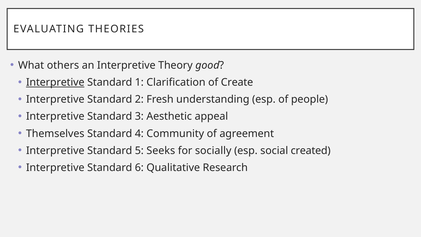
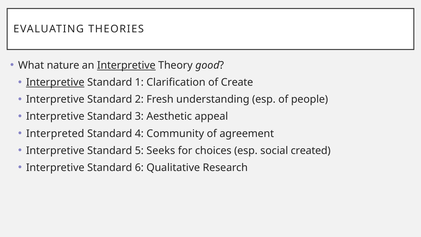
others: others -> nature (63, 65)
Interpretive underline: none -> present (126, 65)
Themselves: Themselves -> Interpreted (55, 133)
socially: socially -> choices (213, 150)
